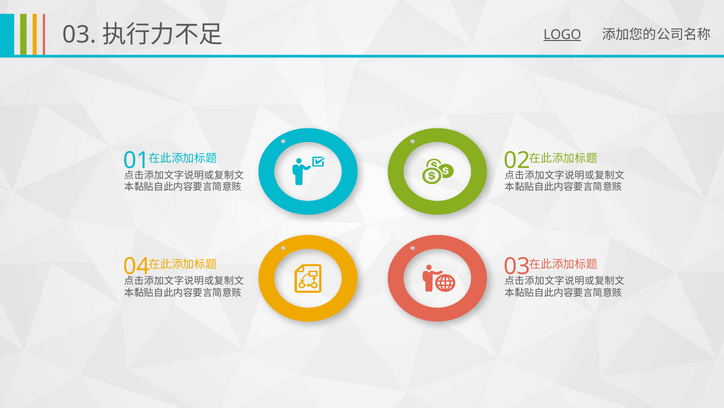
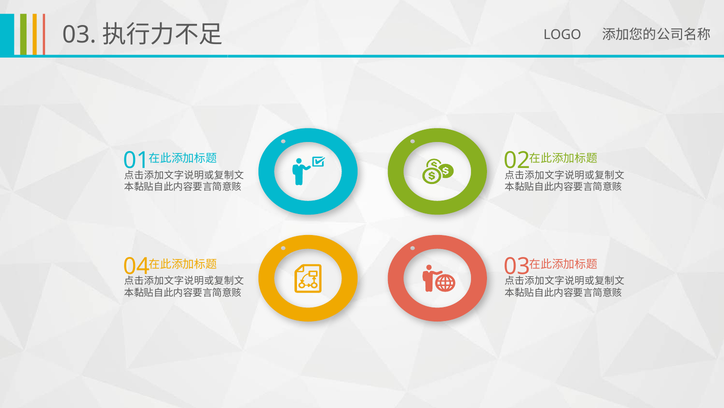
LOGO underline: present -> none (562, 35)
